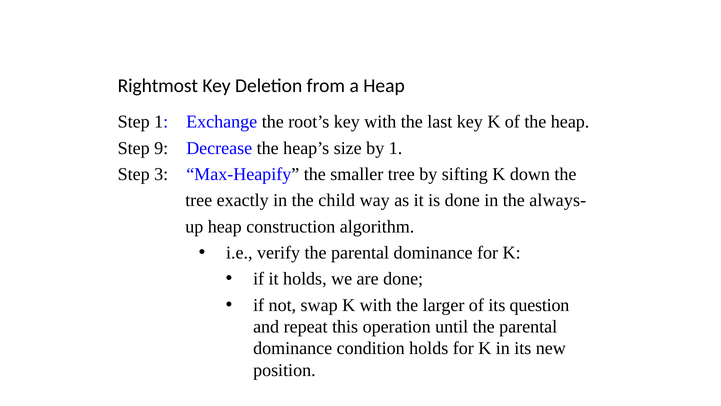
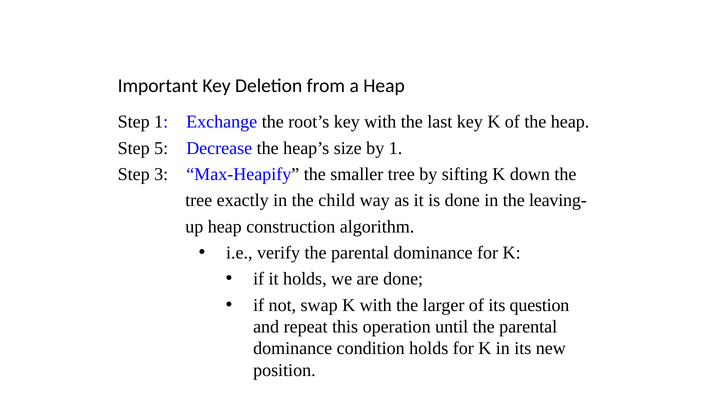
Rightmost: Rightmost -> Important (158, 86)
9: 9 -> 5 (161, 148)
always-: always- -> leaving- (558, 200)
